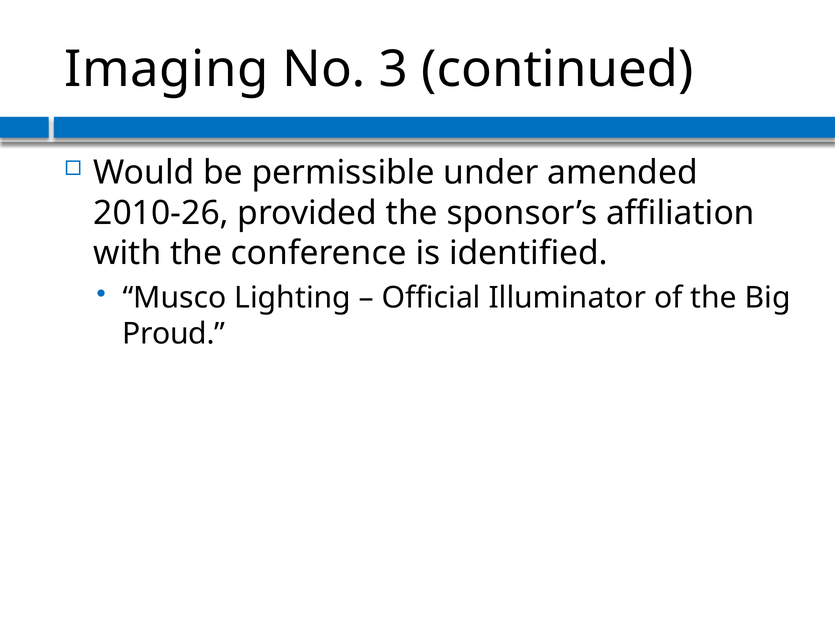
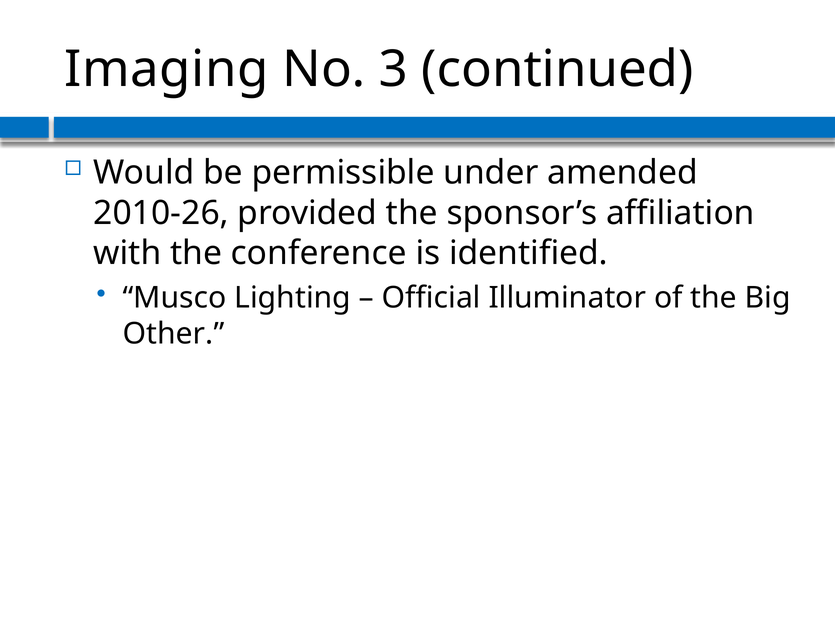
Proud: Proud -> Other (174, 334)
